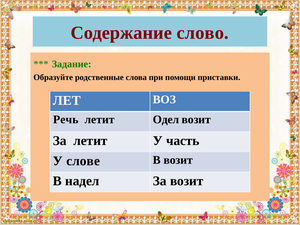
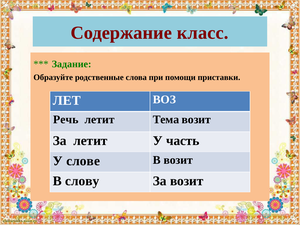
слово: слово -> класс (203, 33)
Одел: Одел -> Тема (166, 120)
надел: надел -> слову (82, 181)
